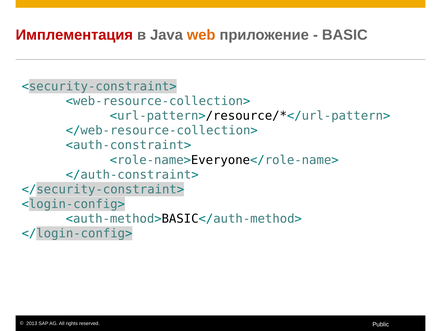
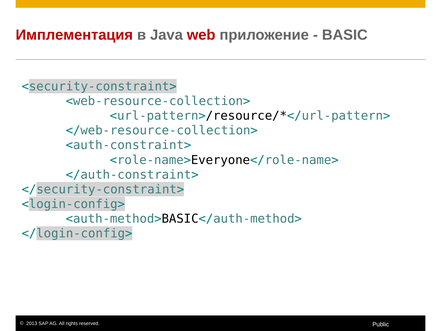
web colour: orange -> red (201, 35)
